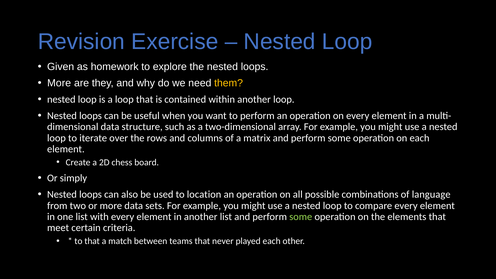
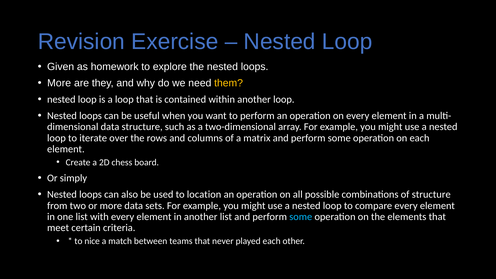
of language: language -> structure (431, 194)
some colour: light green -> light blue (301, 217)
to that: that -> nice (92, 241)
